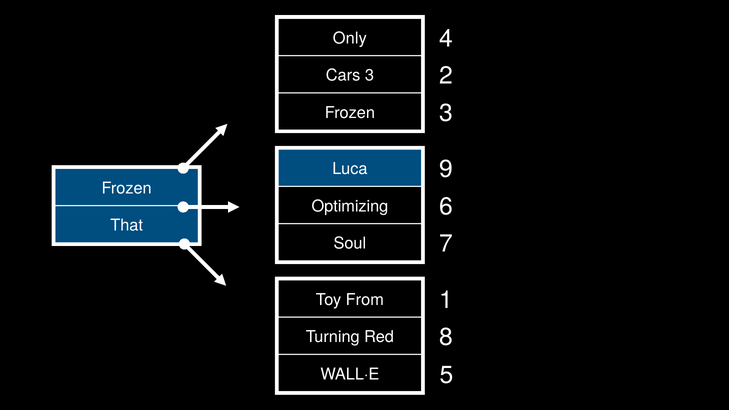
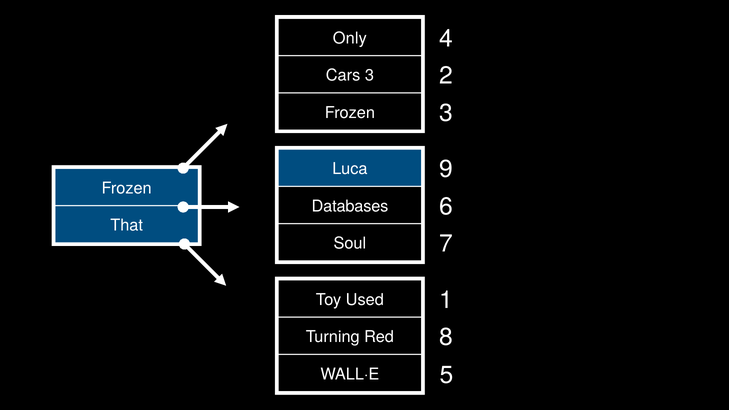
Optimizing: Optimizing -> Databases (350, 206)
From: From -> Used (365, 300)
